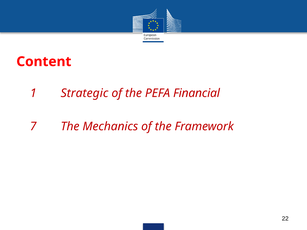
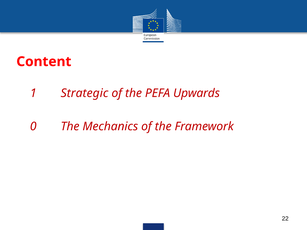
Financial: Financial -> Upwards (197, 93)
7: 7 -> 0 (33, 127)
